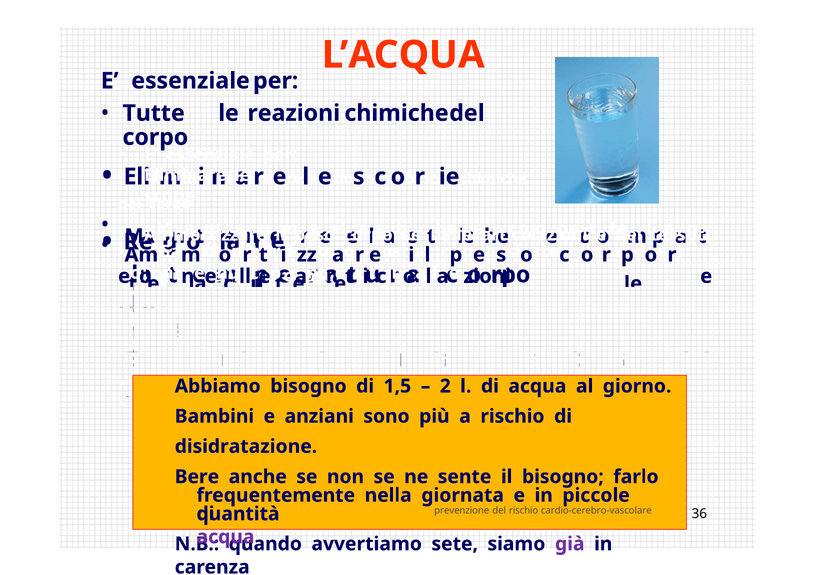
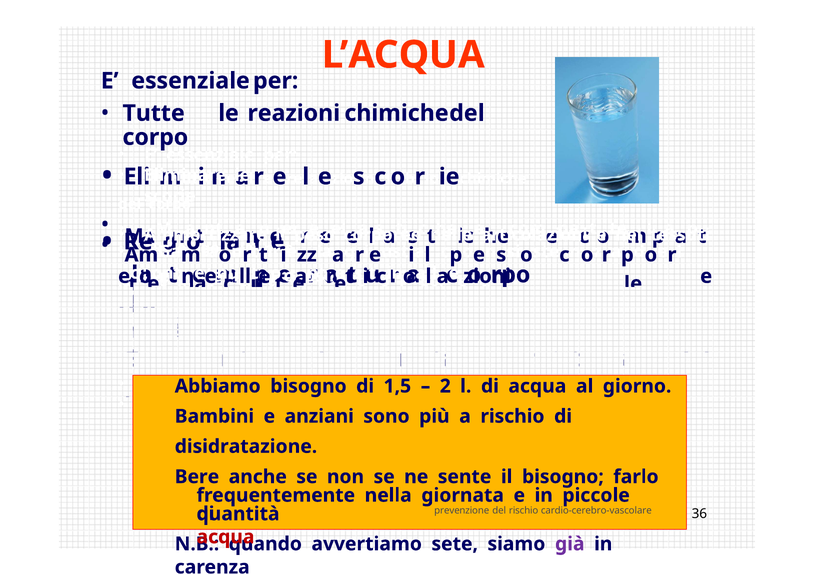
acqua colour: purple -> red (226, 537)
